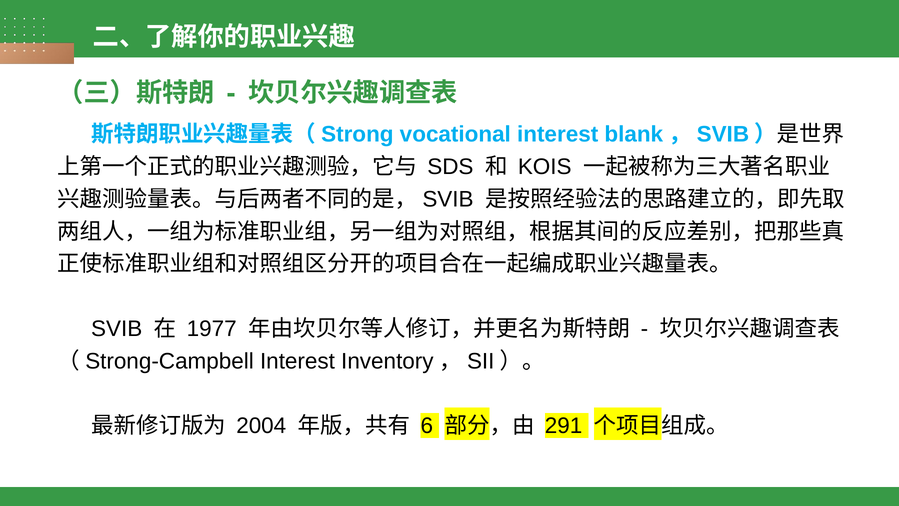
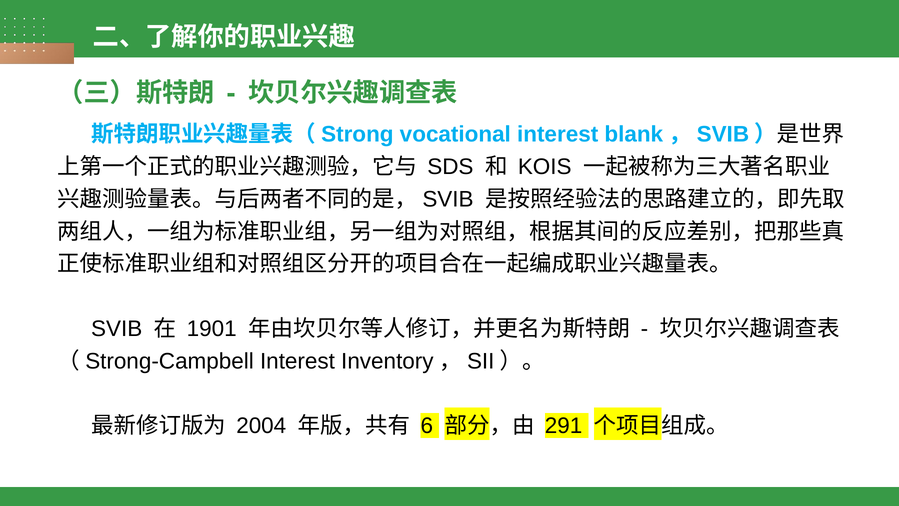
1977: 1977 -> 1901 (212, 329)
